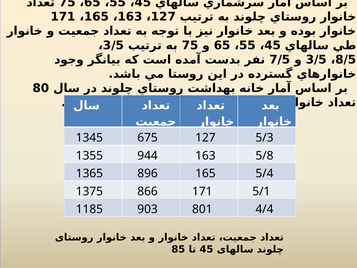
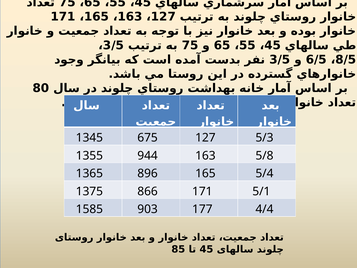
7/5: 7/5 -> 3/5 (280, 60)
3/5: 3/5 -> 6/5 (316, 60)
1185: 1185 -> 1585 (89, 209)
801: 801 -> 177 (202, 209)
